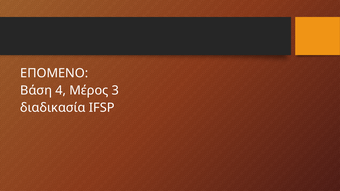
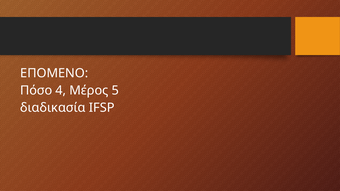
Βάση: Βάση -> Πόσο (36, 91)
3: 3 -> 5 (115, 91)
